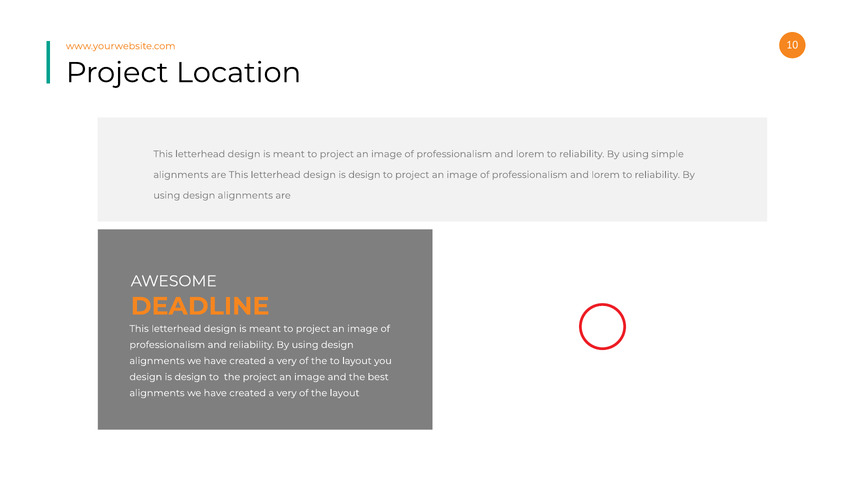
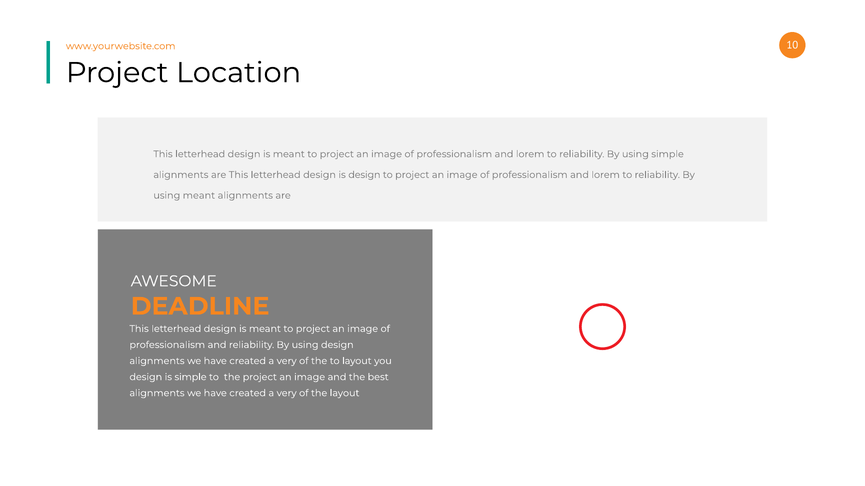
design: design -> meant (199, 196)
design: design -> simple (191, 377)
